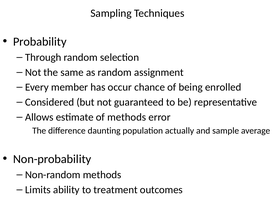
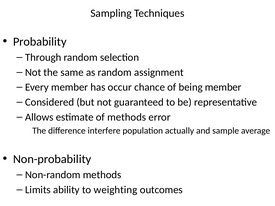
being enrolled: enrolled -> member (223, 87)
daunting: daunting -> interfere (104, 131)
treatment: treatment -> weighting (115, 190)
